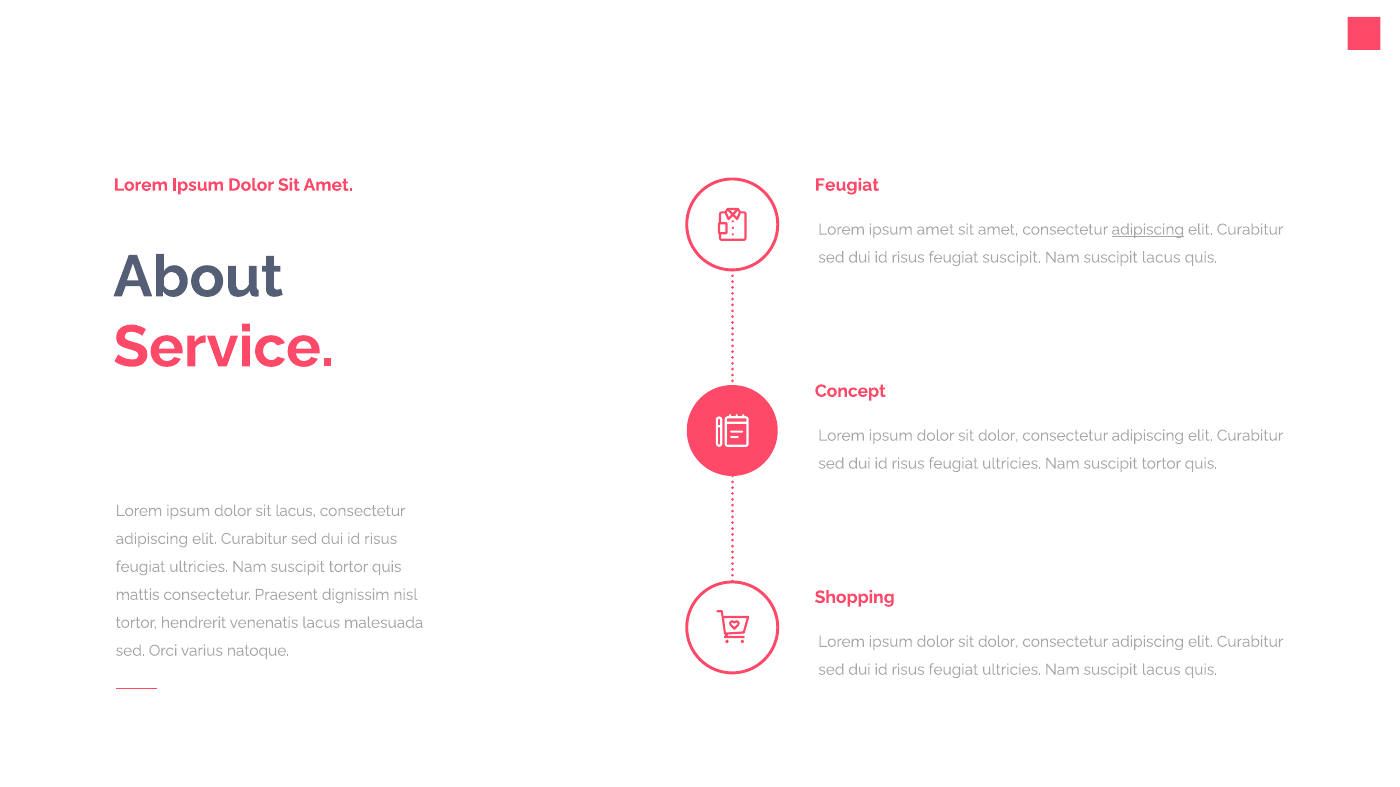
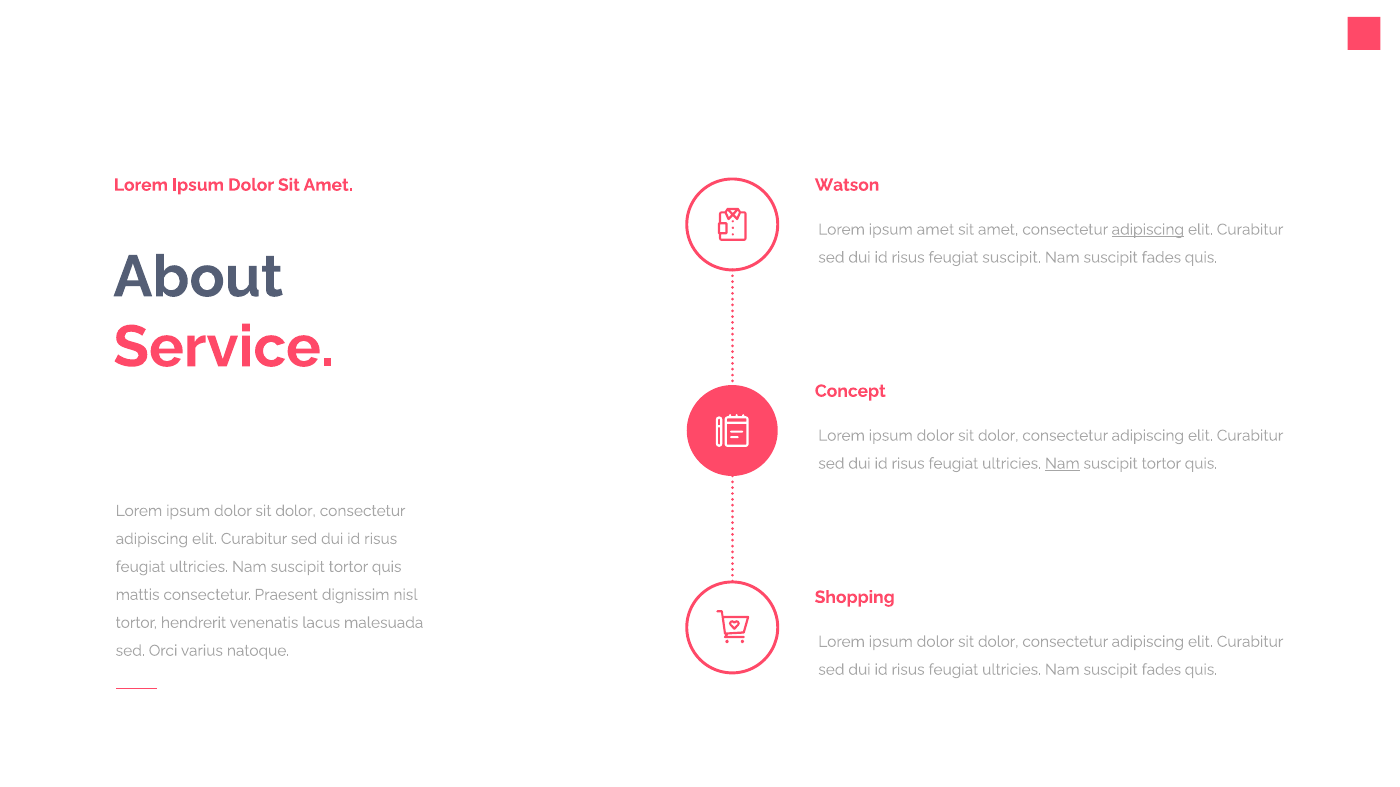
Feugiat: Feugiat -> Watson (847, 185)
lacus: lacus -> fades (1161, 258)
Nam underline: none -> present (1062, 464)
lacus: lacus -> dolor (296, 511)
ultricies Nam suscipit lacus: lacus -> fades (1161, 670)
